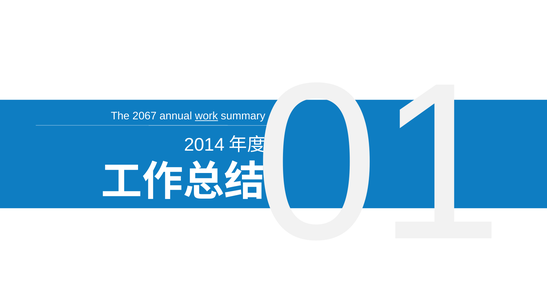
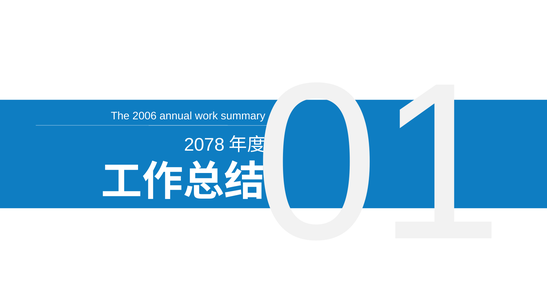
2067: 2067 -> 2006 (145, 116)
work underline: present -> none (206, 116)
2014: 2014 -> 2078 (204, 145)
